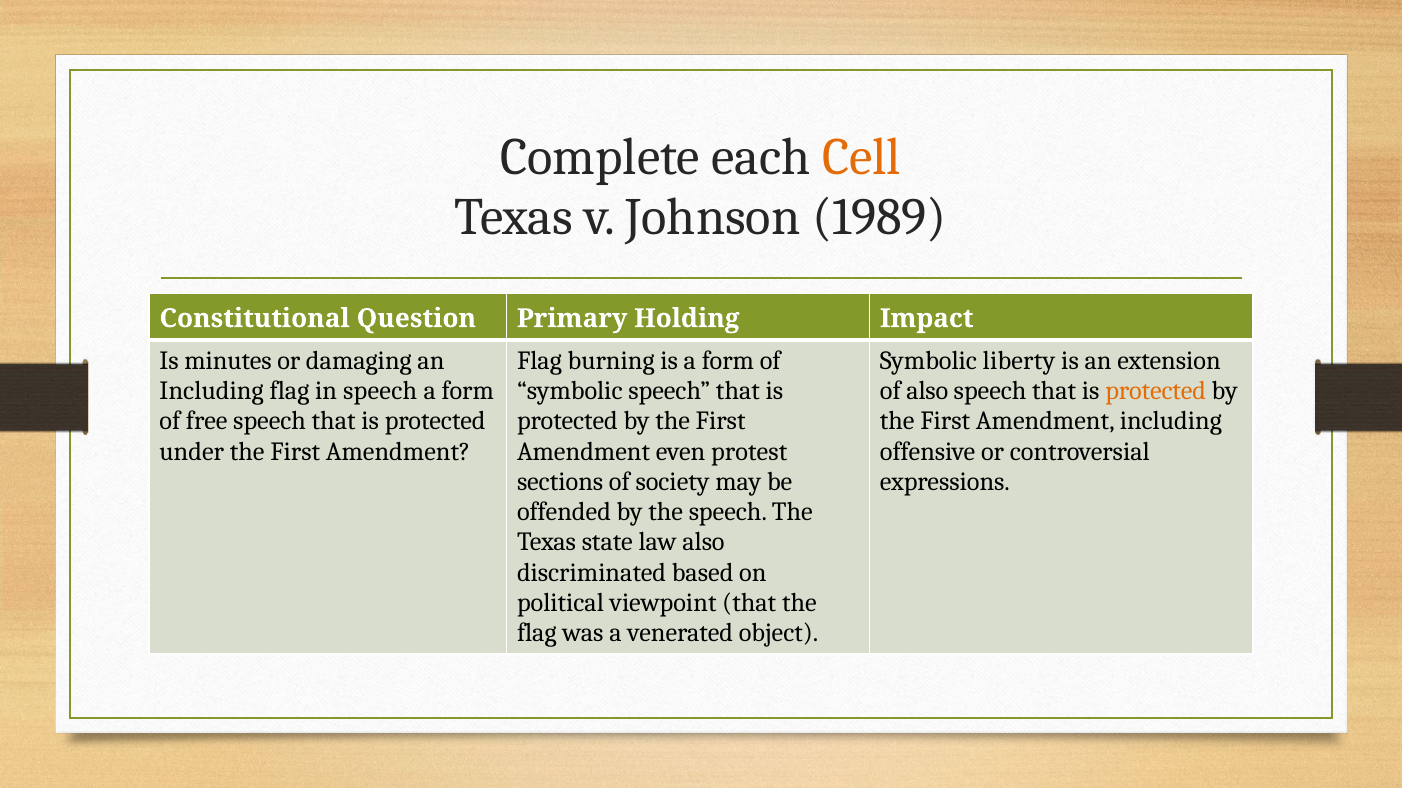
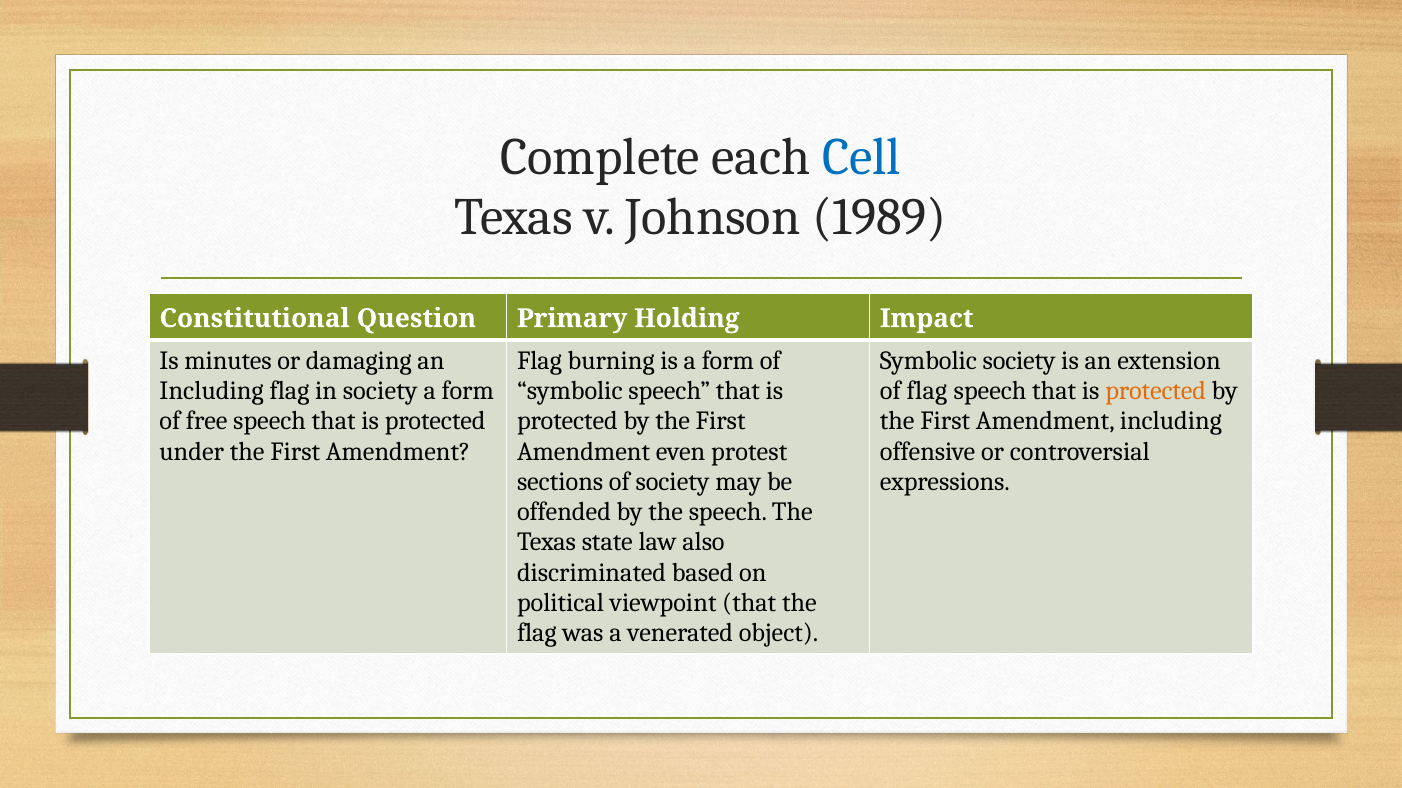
Cell colour: orange -> blue (862, 157)
Symbolic liberty: liberty -> society (1019, 361)
in speech: speech -> society (380, 391)
of also: also -> flag (927, 391)
